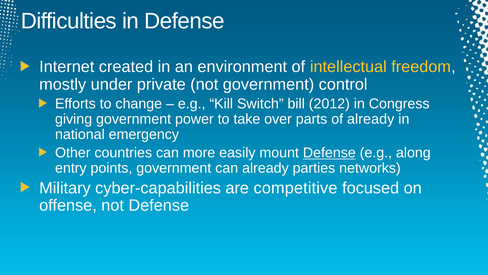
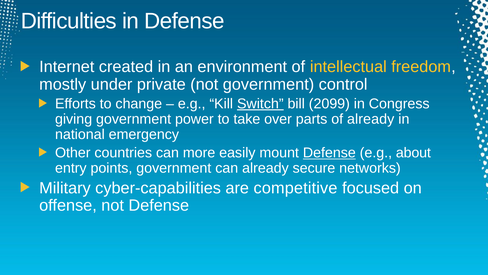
Switch underline: none -> present (260, 104)
2012: 2012 -> 2099 (329, 104)
along: along -> about (413, 153)
parties: parties -> secure (314, 168)
